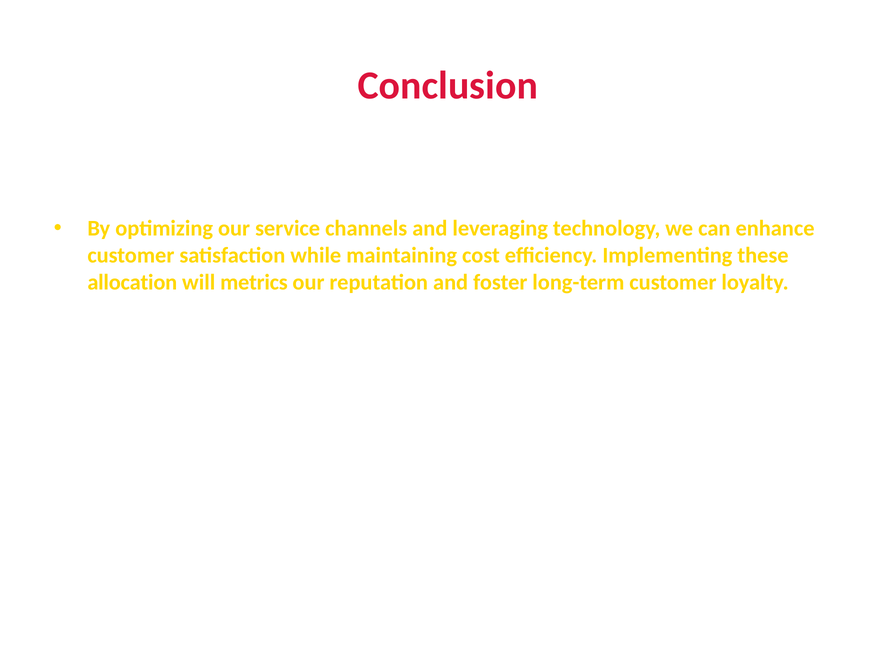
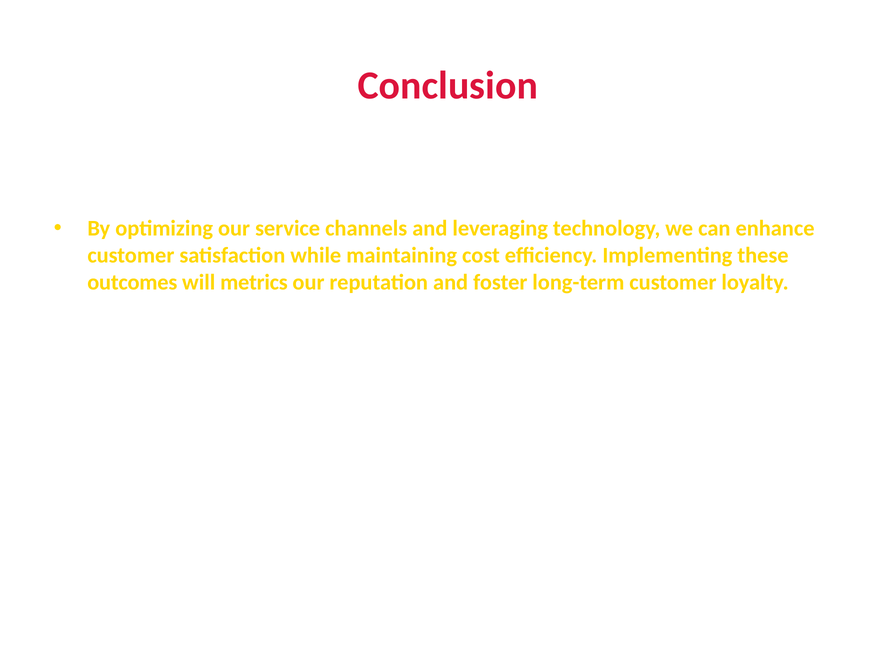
allocation: allocation -> outcomes (132, 282)
